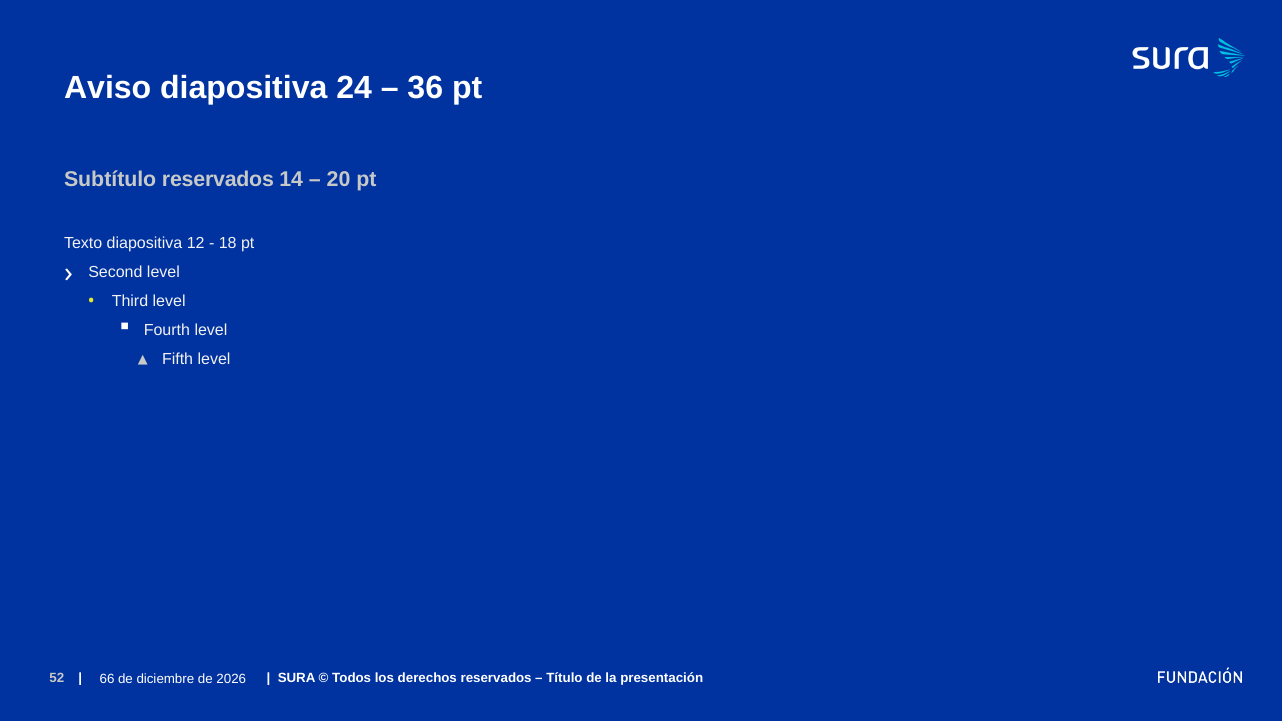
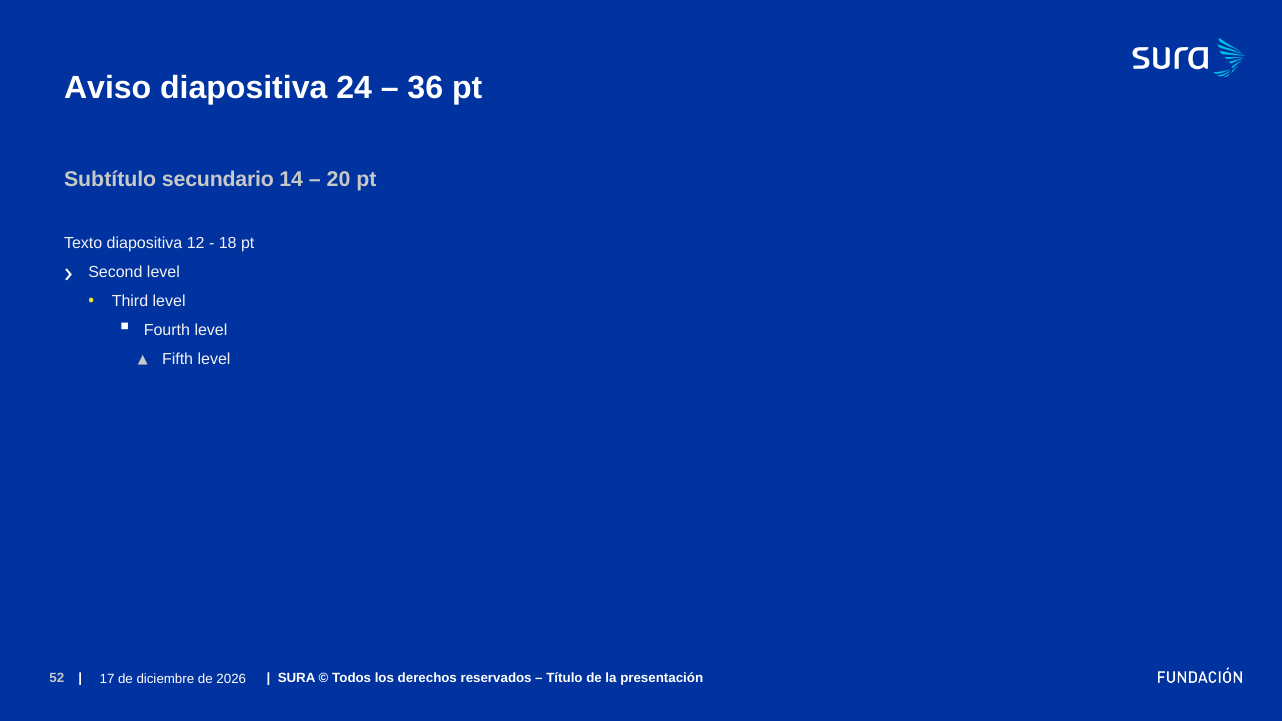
Subtítulo reservados: reservados -> secundario (218, 179)
66: 66 -> 17 (107, 679)
